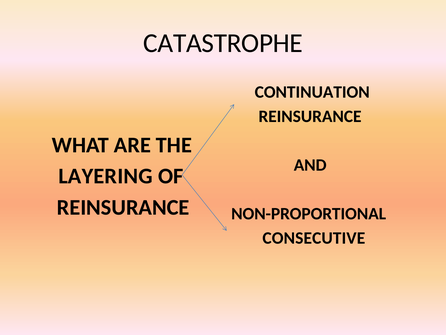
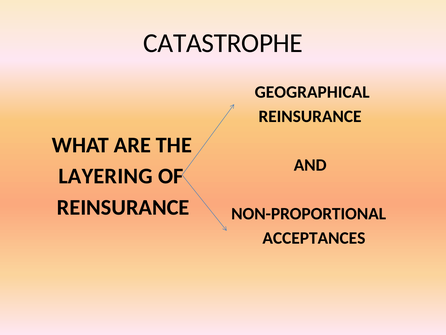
CONTINUATION: CONTINUATION -> GEOGRAPHICAL (312, 92)
CONSECUTIVE: CONSECUTIVE -> ACCEPTANCES (314, 238)
